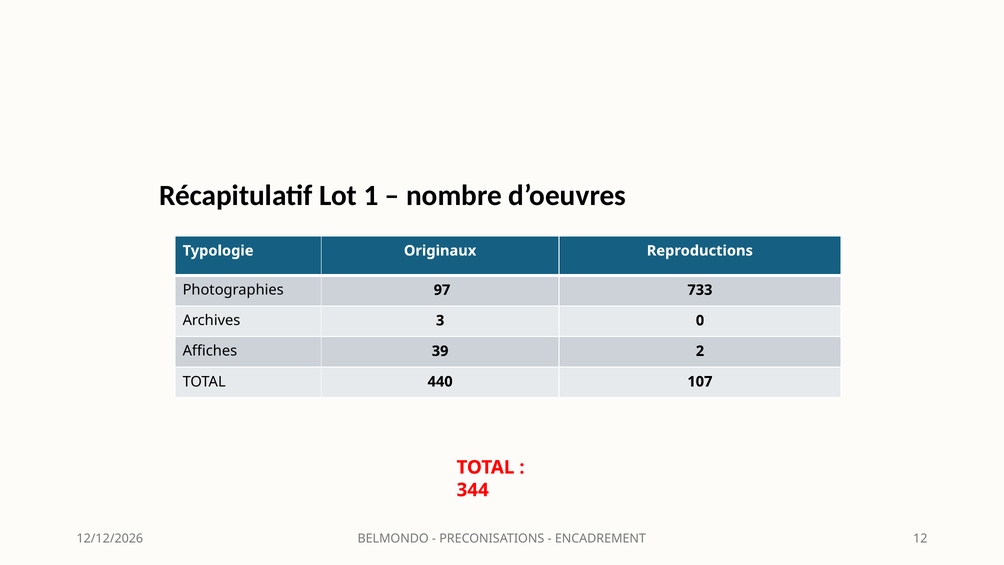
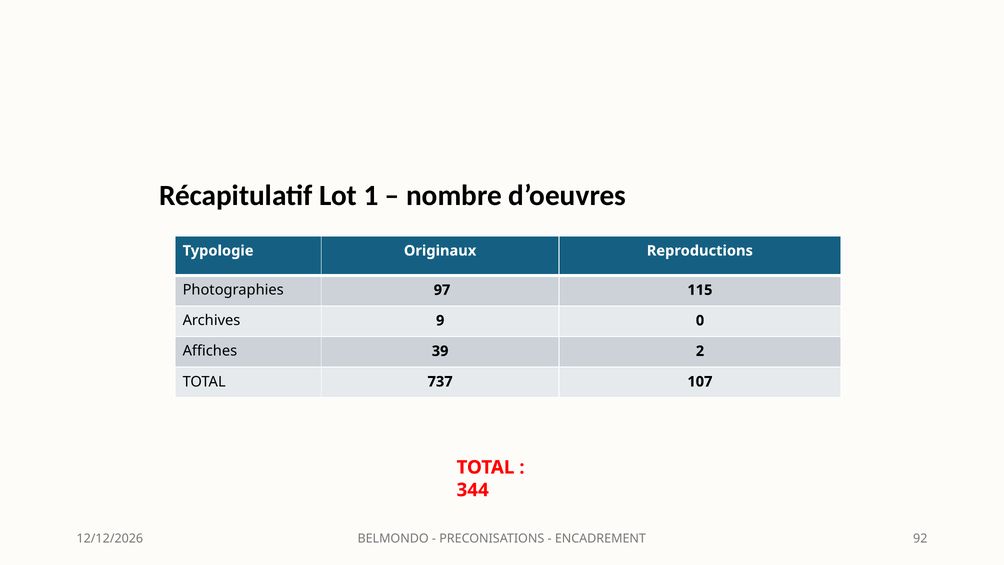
733: 733 -> 115 (700, 290)
3: 3 -> 9 (440, 320)
440: 440 -> 737 (440, 382)
12: 12 -> 92 (920, 538)
